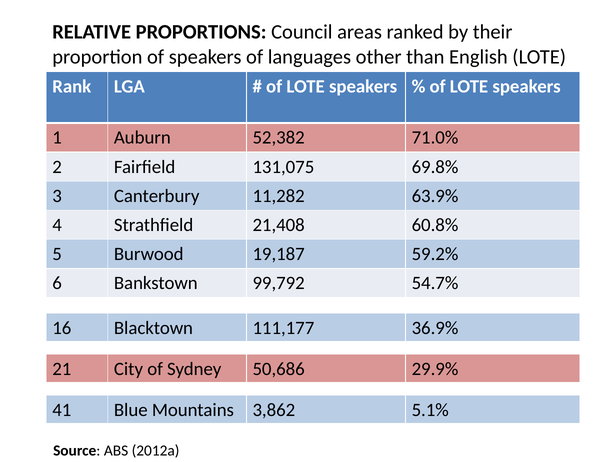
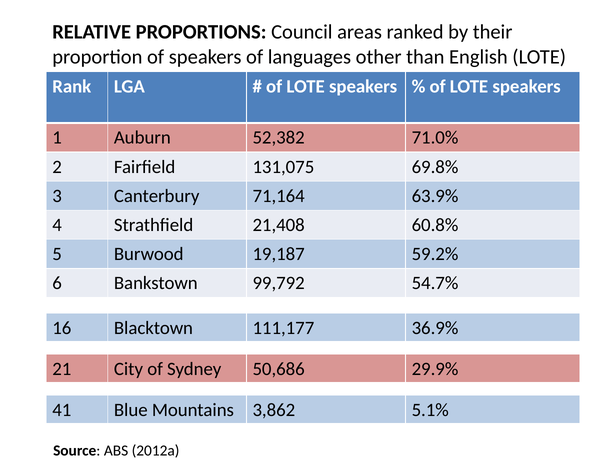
11,282: 11,282 -> 71,164 (279, 196)
